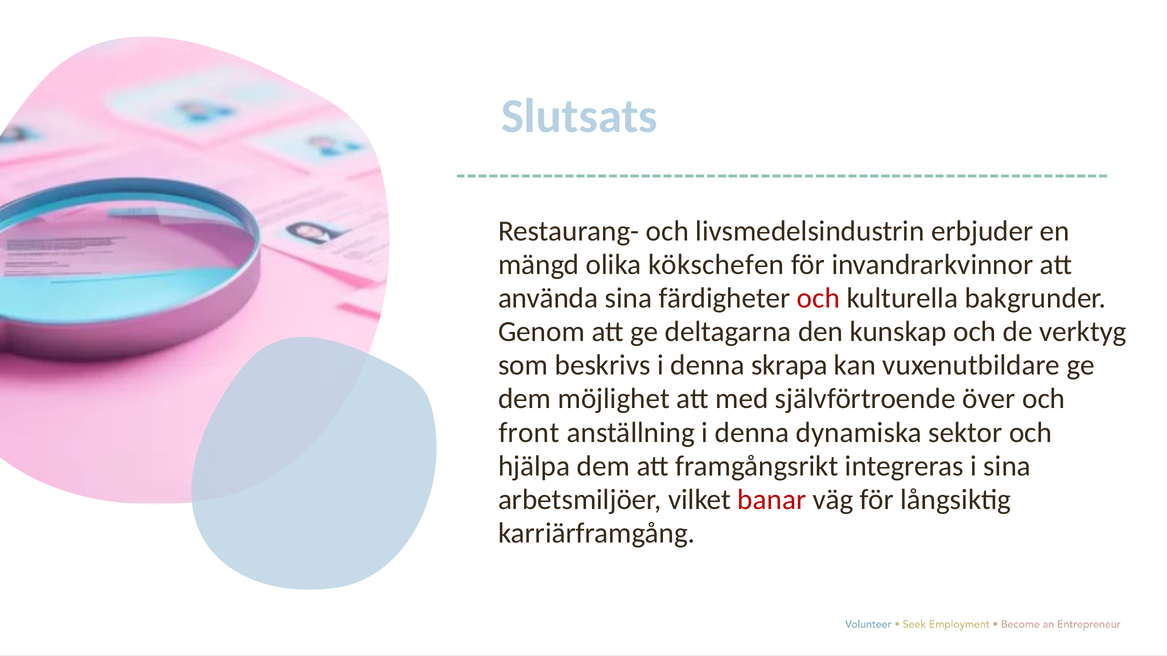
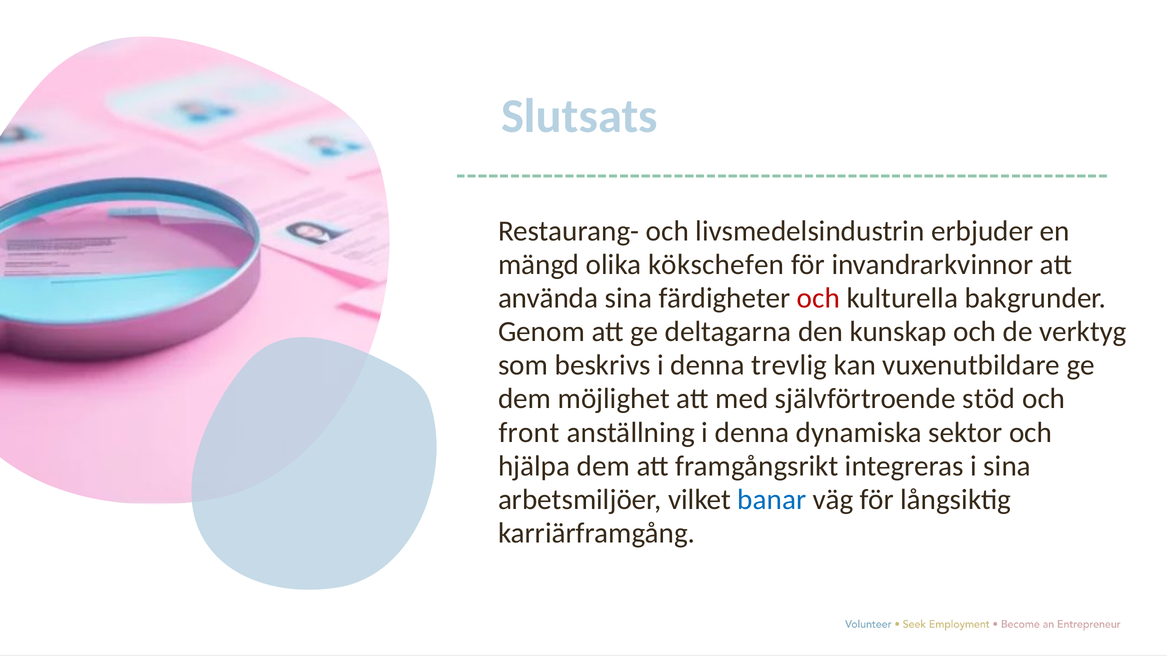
skrapa: skrapa -> trevlig (789, 366)
över: över -> stöd (989, 399)
banar colour: red -> blue (772, 500)
